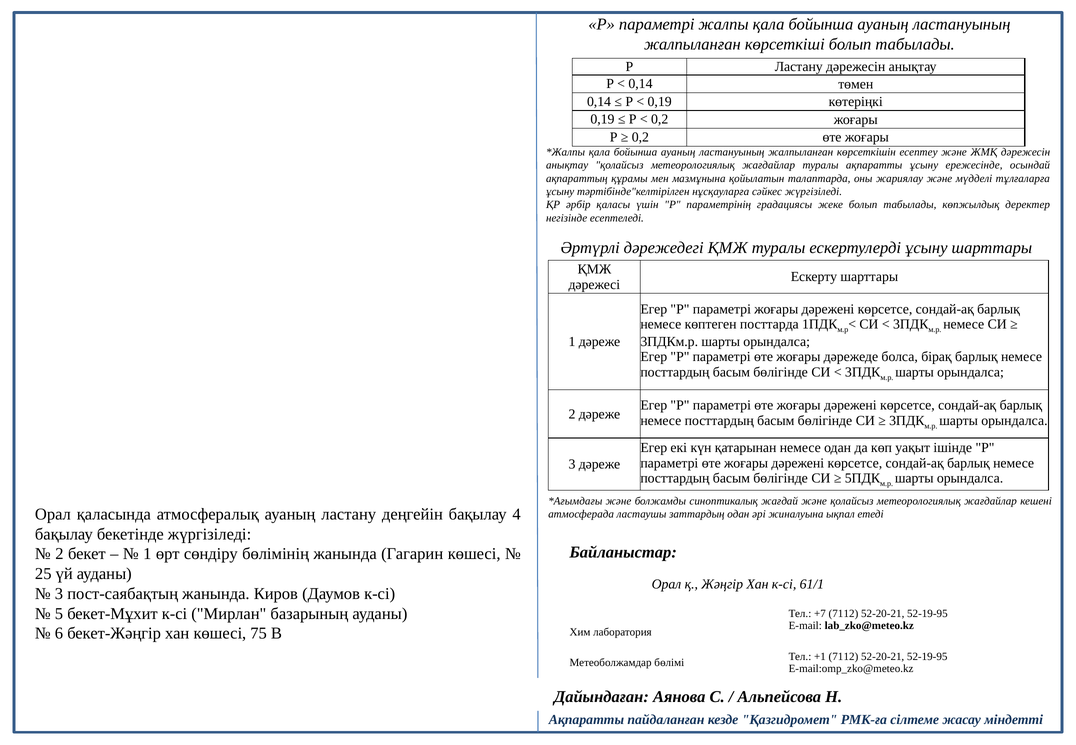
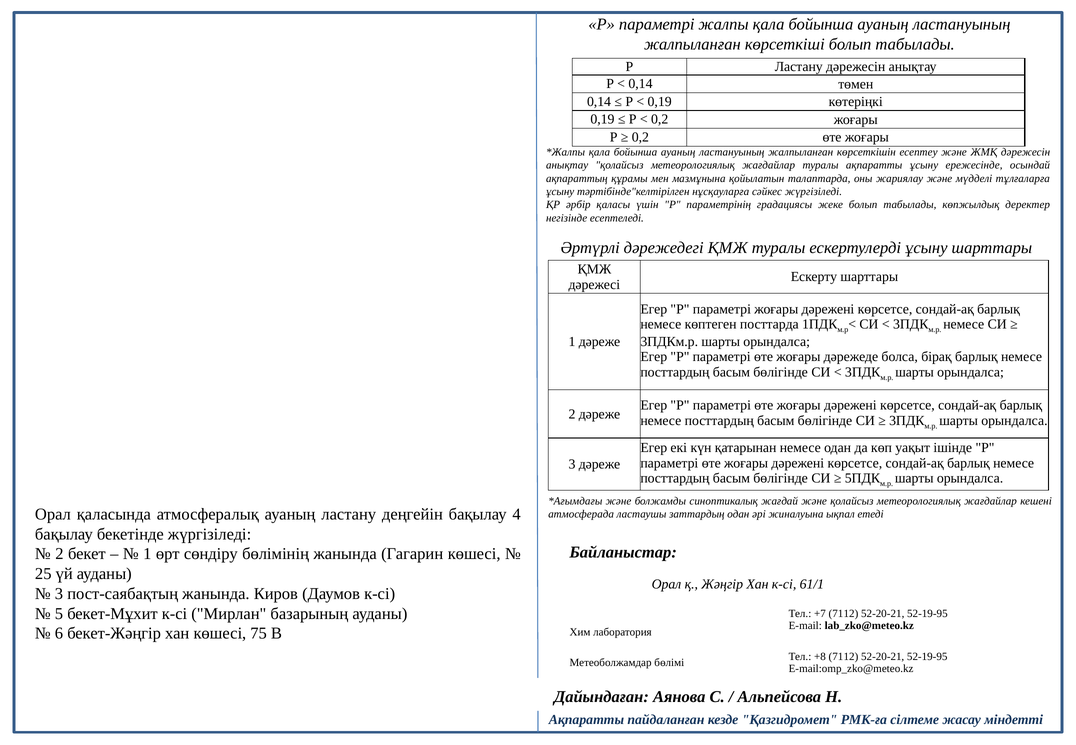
+1: +1 -> +8 (820, 657)
